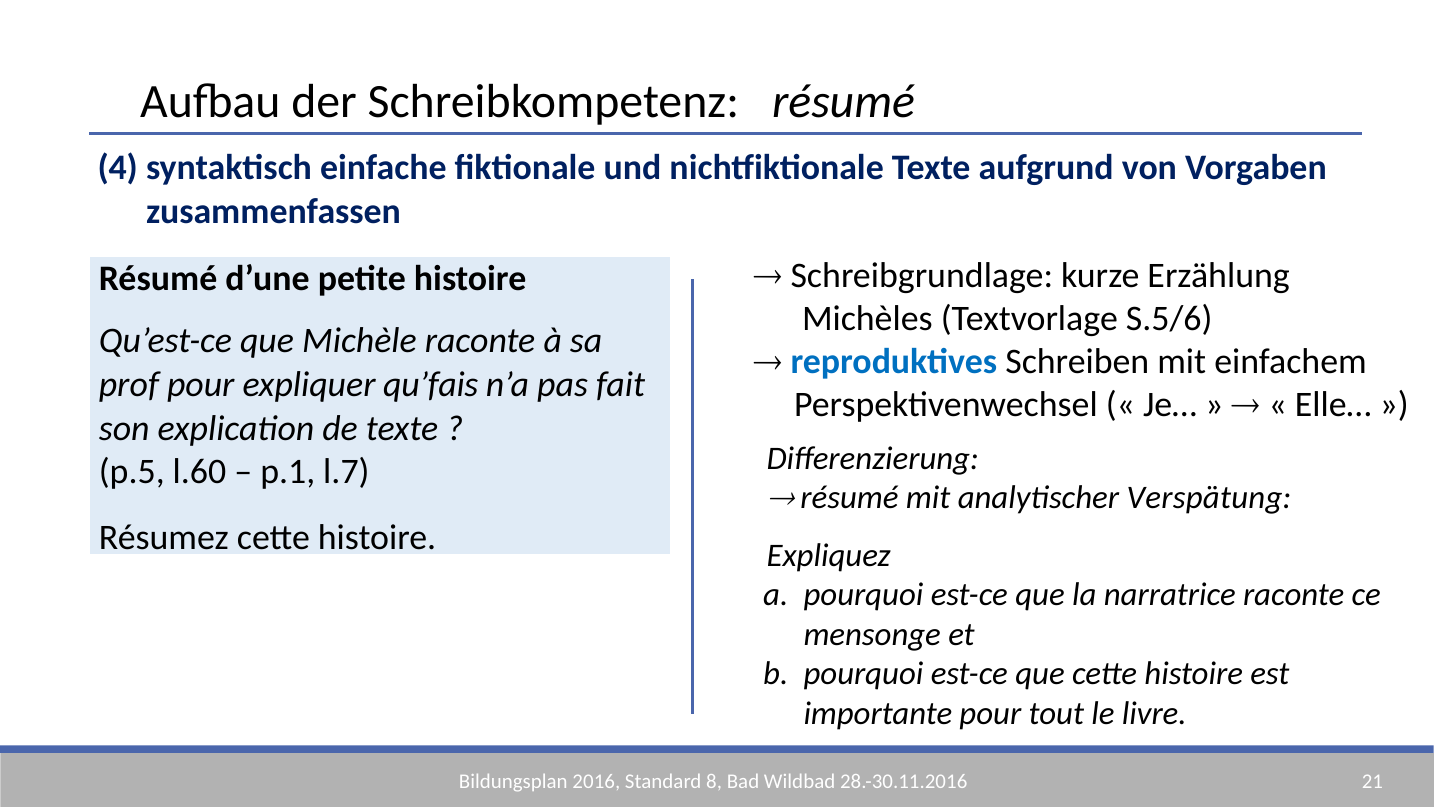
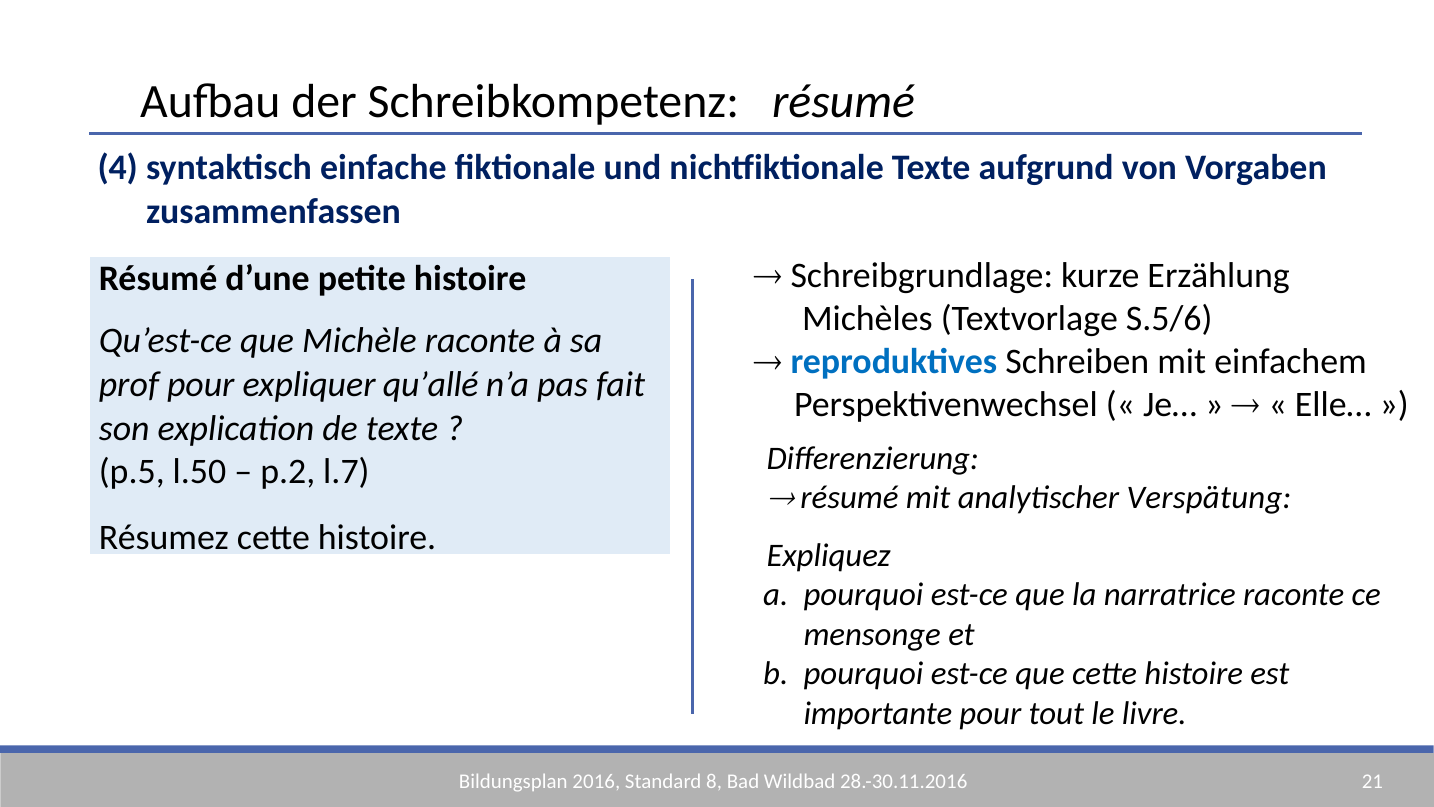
qu’fais: qu’fais -> qu’allé (431, 384)
l.60: l.60 -> l.50 (199, 472)
p.1: p.1 -> p.2 (288, 472)
